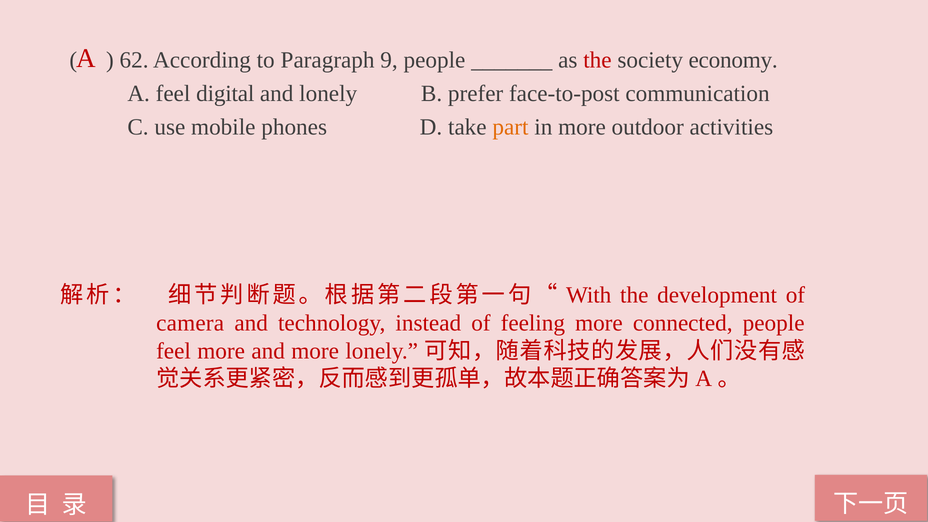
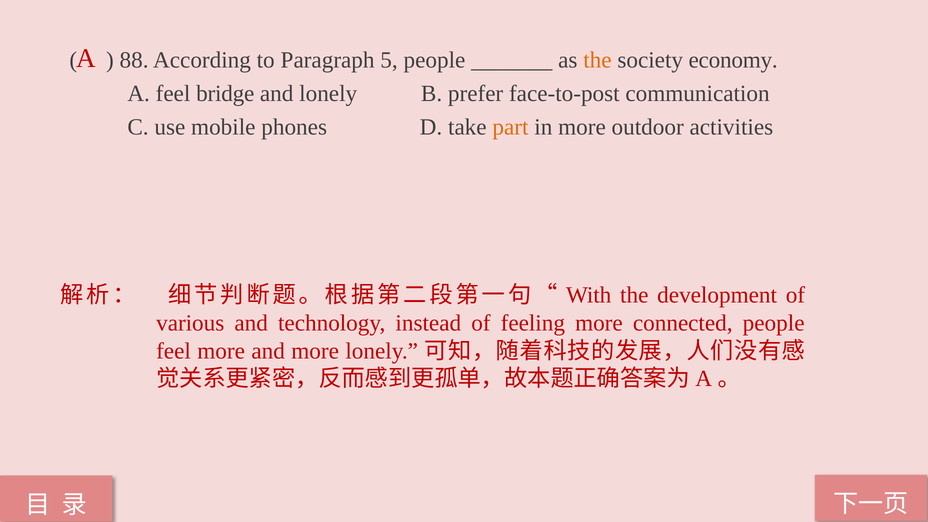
62: 62 -> 88 (134, 60)
9: 9 -> 5 (389, 60)
the colour: red -> orange (597, 60)
digital: digital -> bridge (225, 94)
camera: camera -> various (190, 323)
